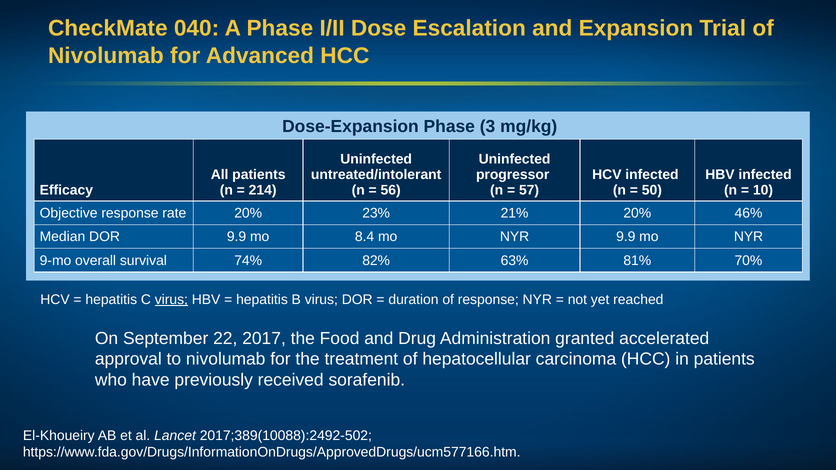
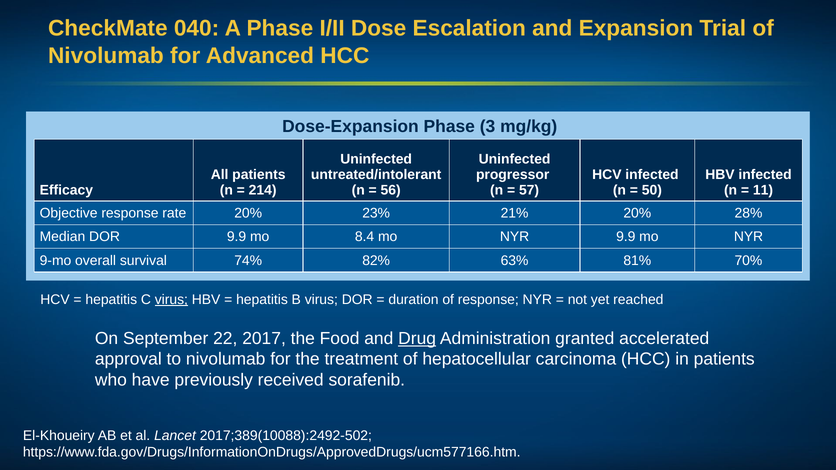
10: 10 -> 11 (763, 190)
46%: 46% -> 28% (749, 213)
Drug underline: none -> present (417, 339)
